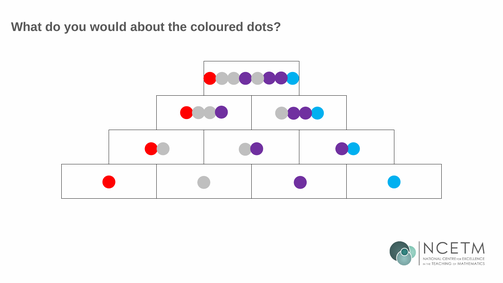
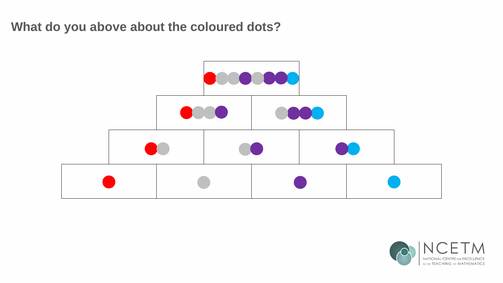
would: would -> above (108, 27)
